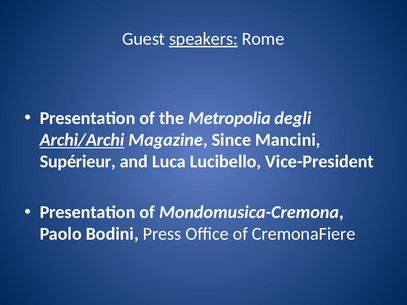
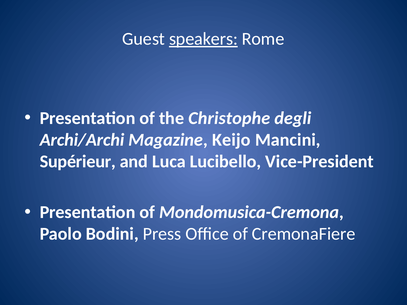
Metropolia: Metropolia -> Christophe (229, 118)
Archi/Archi underline: present -> none (82, 140)
Since: Since -> Keijo (231, 140)
